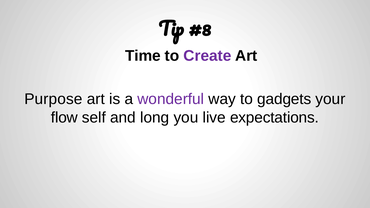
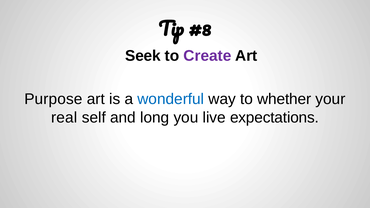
Time: Time -> Seek (143, 56)
wonderful colour: purple -> blue (171, 99)
gadgets: gadgets -> whether (284, 99)
flow: flow -> real (64, 118)
